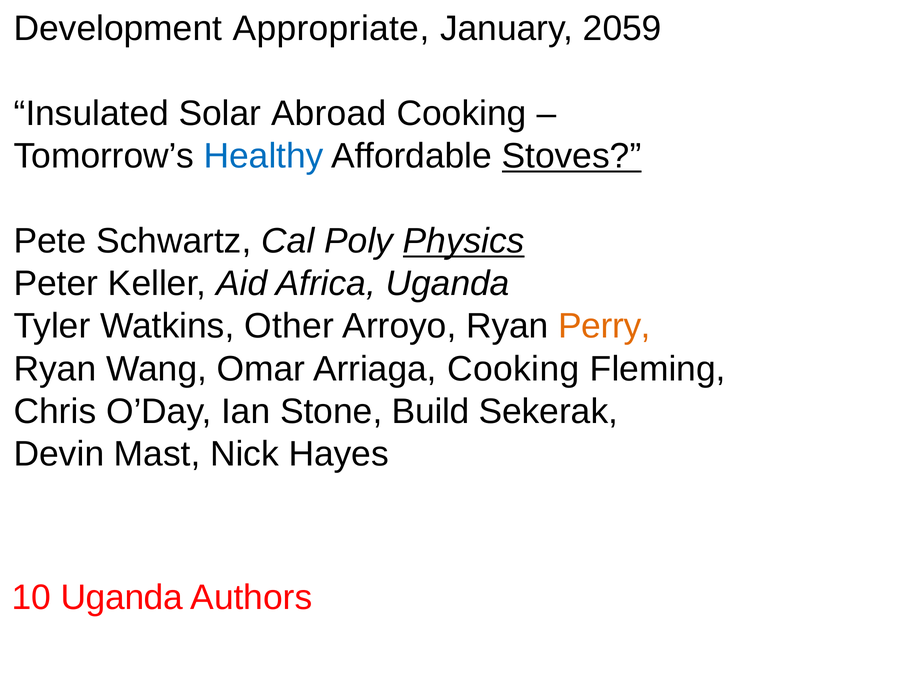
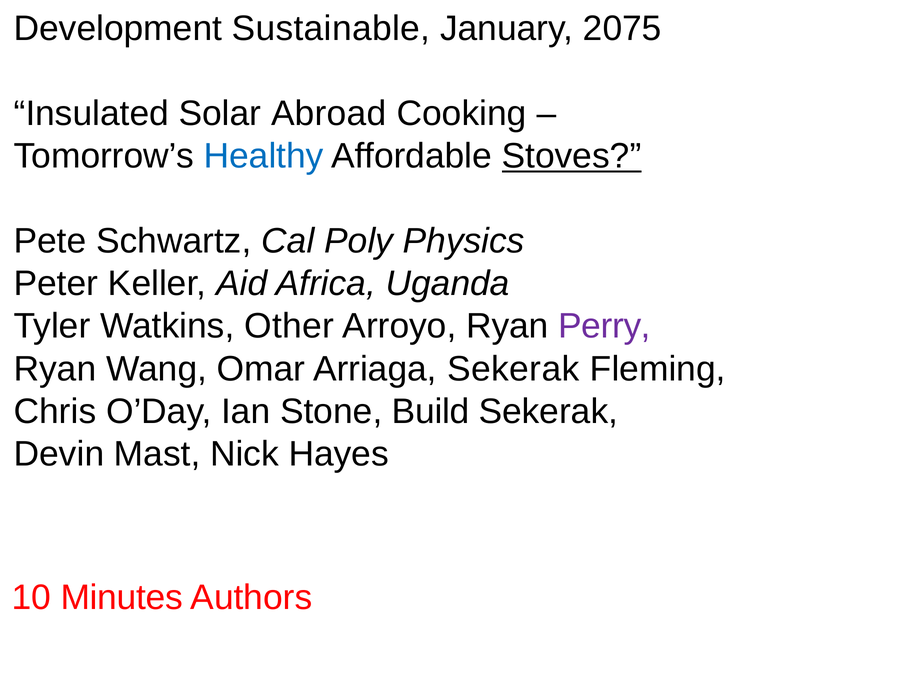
Appropriate: Appropriate -> Sustainable (331, 29)
2059: 2059 -> 2075 (622, 29)
Physics underline: present -> none (464, 241)
Perry colour: orange -> purple (604, 326)
Arriaga Cooking: Cooking -> Sekerak (513, 369)
10 Uganda: Uganda -> Minutes (122, 598)
